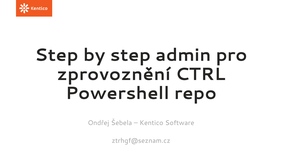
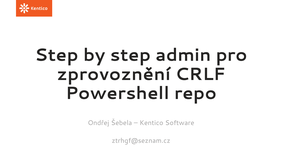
CTRL: CTRL -> CRLF (200, 74)
